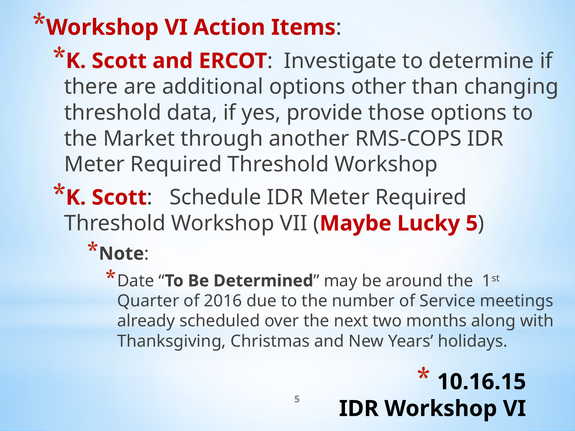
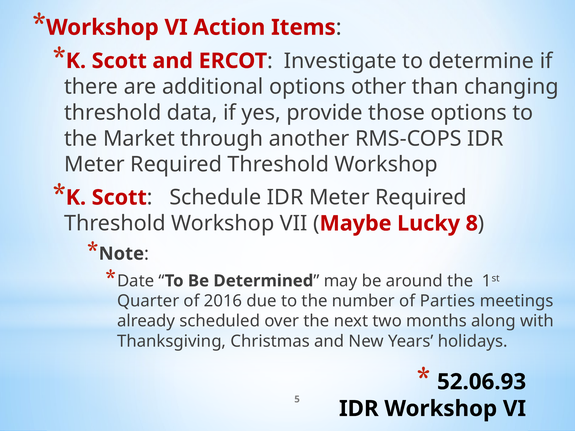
Lucky 5: 5 -> 8 (472, 224)
Service: Service -> Parties (447, 301)
10.16.15: 10.16.15 -> 52.06.93 (482, 382)
